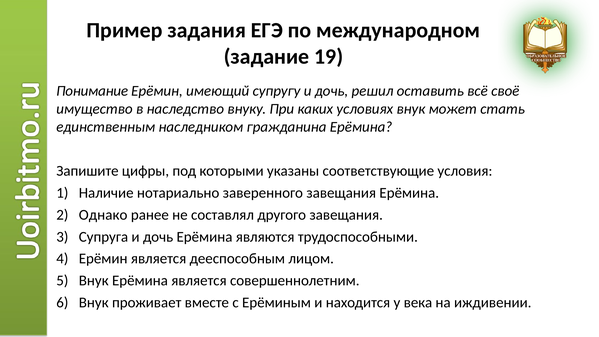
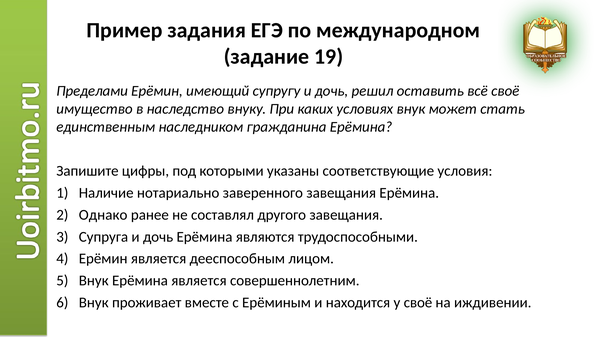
Понимание: Понимание -> Пределами (92, 91)
у века: века -> своё (418, 303)
